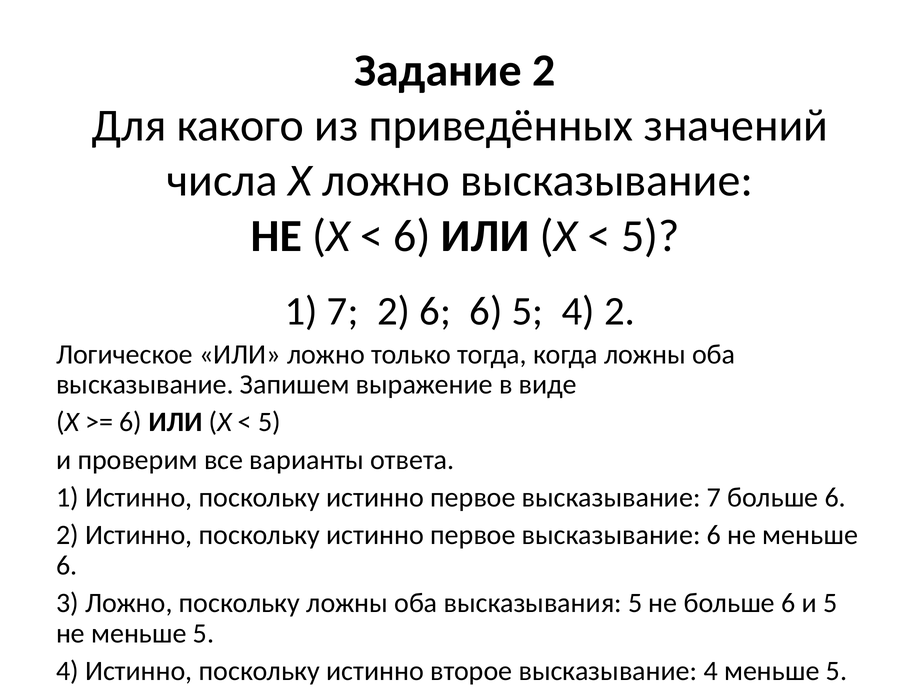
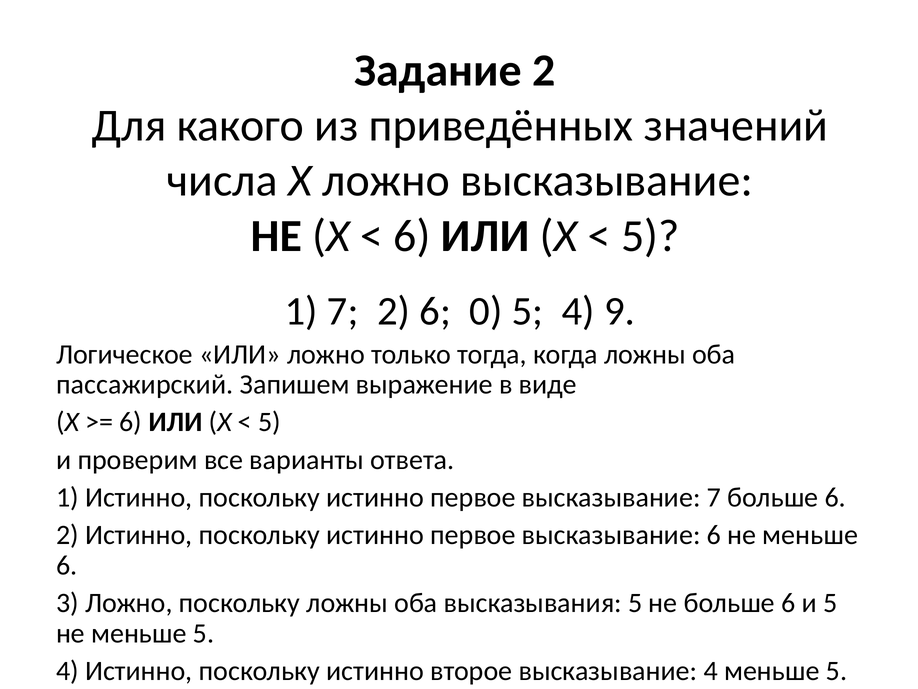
6 6: 6 -> 0 (486, 311)
4 2: 2 -> 9 (620, 311)
высказывание: высказывание -> пассажирский (145, 384)
